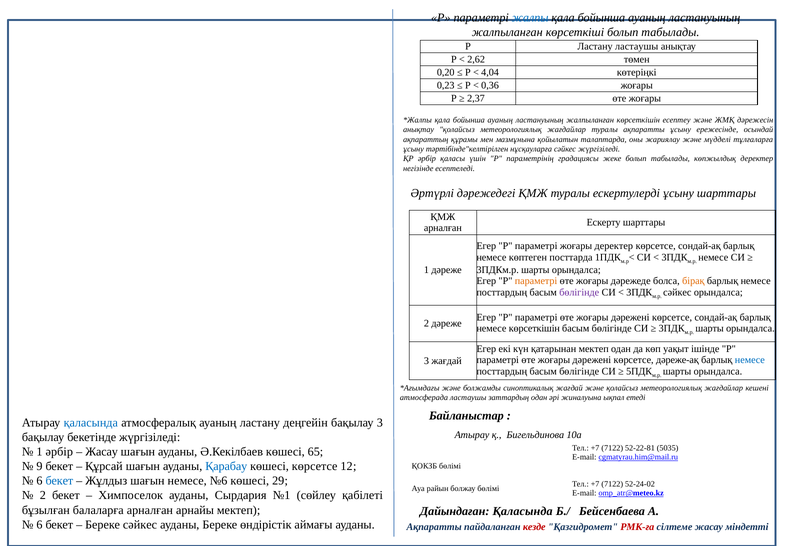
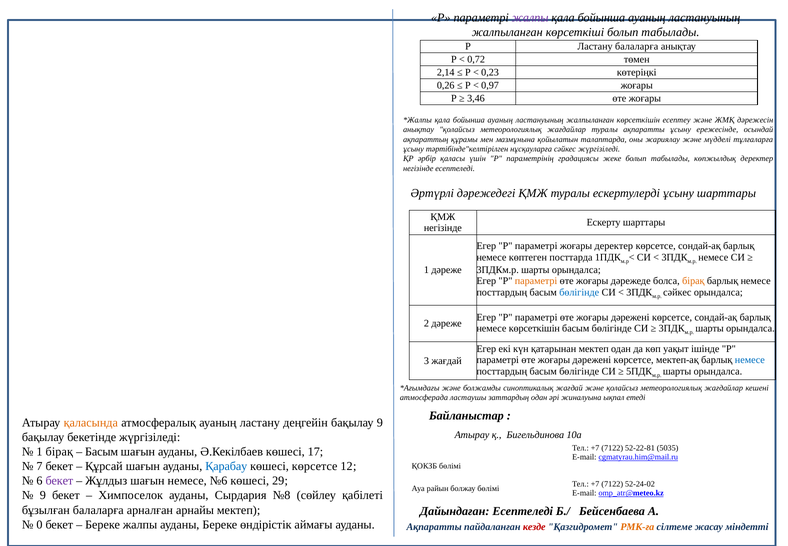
жалпы colour: blue -> purple (530, 18)
Ластану ластаушы: ластаушы -> балаларға (637, 47)
2,62: 2,62 -> 0,72 (476, 60)
0,20: 0,20 -> 2,14 (446, 73)
4,04: 4,04 -> 0,23 (490, 73)
0,23: 0,23 -> 0,26 (446, 86)
0,36: 0,36 -> 0,97 (490, 86)
2,37: 2,37 -> 3,46 (476, 99)
арналған: арналған -> негізінде (443, 228)
бөлігінде colour: purple -> blue (579, 292)
дәреже-ақ: дәреже-ақ -> мектеп-ақ (677, 360)
қаласында colour: blue -> orange (91, 422)
бақылау 3: 3 -> 9 (380, 422)
1 әрбір: әрбір -> бірақ (59, 451)
Жасау: Жасау -> Басым (102, 451)
65: 65 -> 17 (315, 451)
9: 9 -> 7 (39, 466)
бекет colour: blue -> purple (59, 481)
2: 2 -> 9 (43, 495)
№1: №1 -> №8 (282, 495)
Дайындаған Қаласында: Қаласында -> Есептеледі (523, 511)
6: 6 -> 0 (39, 524)
Береке сәйкес: сәйкес -> жалпы (140, 524)
РМК-ға colour: red -> orange (637, 526)
